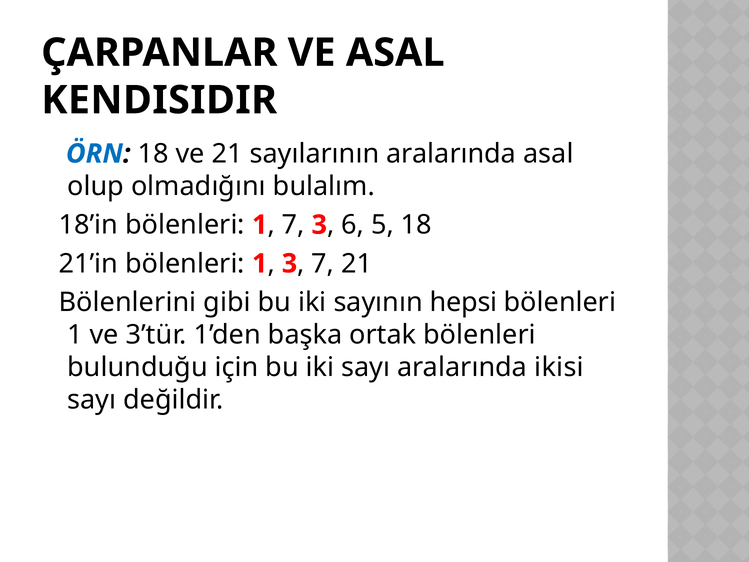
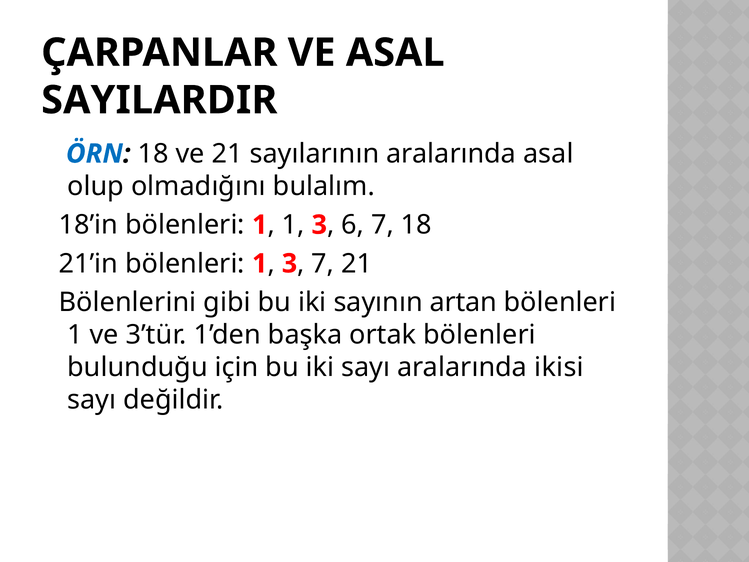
KENDISIDIR: KENDISIDIR -> SAYILARDIR (159, 100)
7: 7 -> 1 (293, 225)
6 5: 5 -> 7 (382, 225)
hepsi: hepsi -> artan (463, 302)
